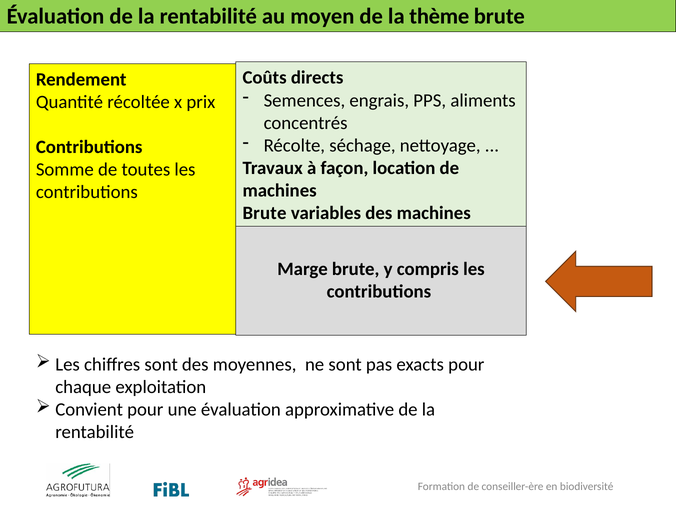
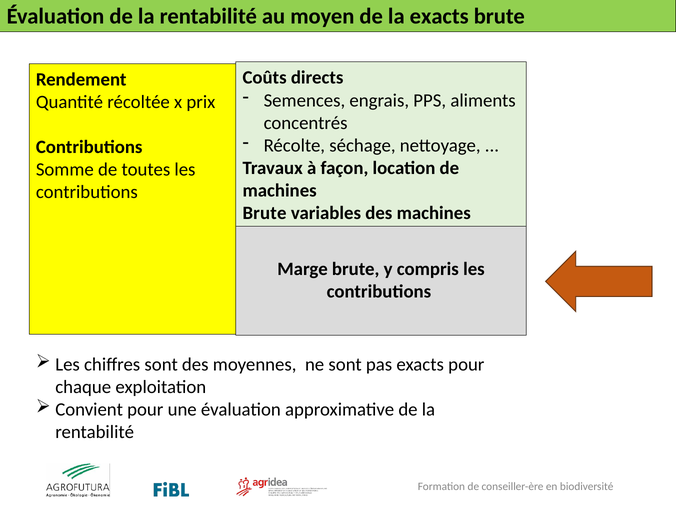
la thème: thème -> exacts (439, 16)
